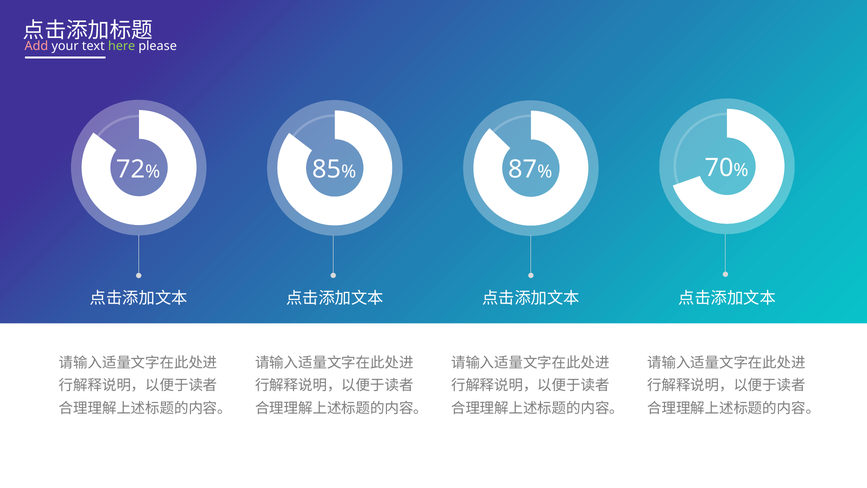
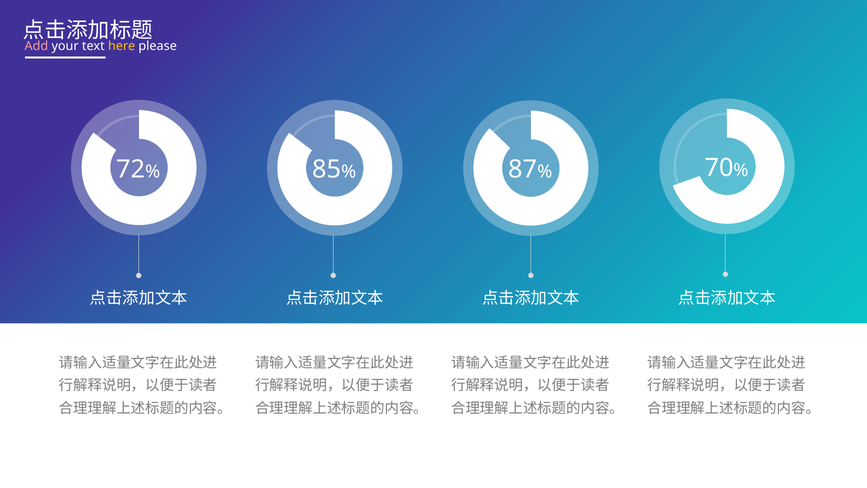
here colour: light green -> yellow (122, 46)
